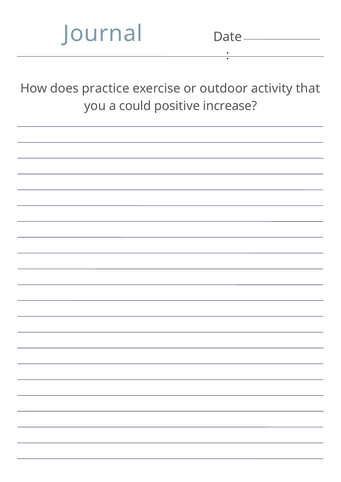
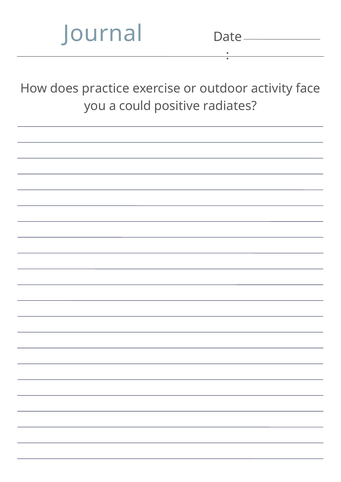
that: that -> face (308, 88)
increase: increase -> radiates (230, 106)
